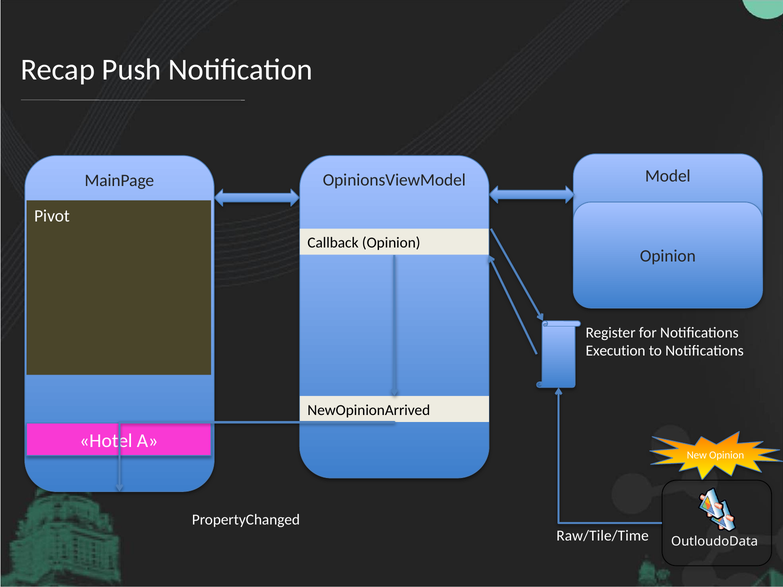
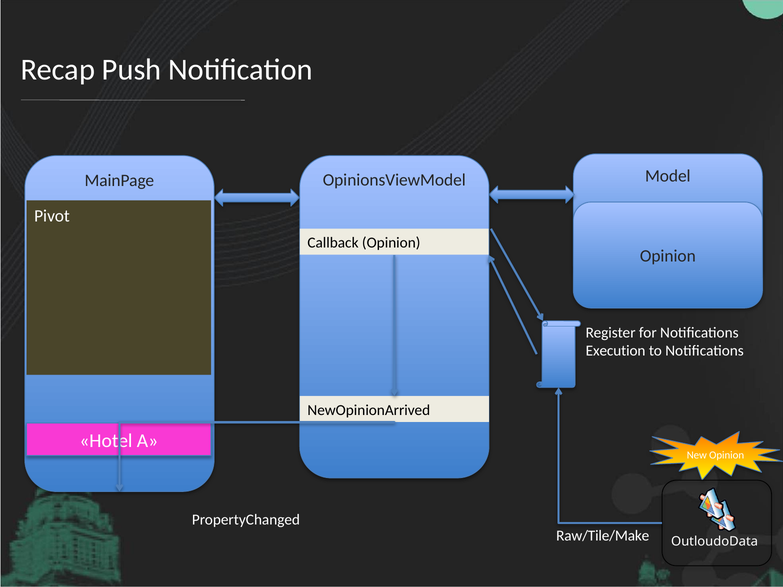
Raw/Tile/Time: Raw/Tile/Time -> Raw/Tile/Make (603, 536)
